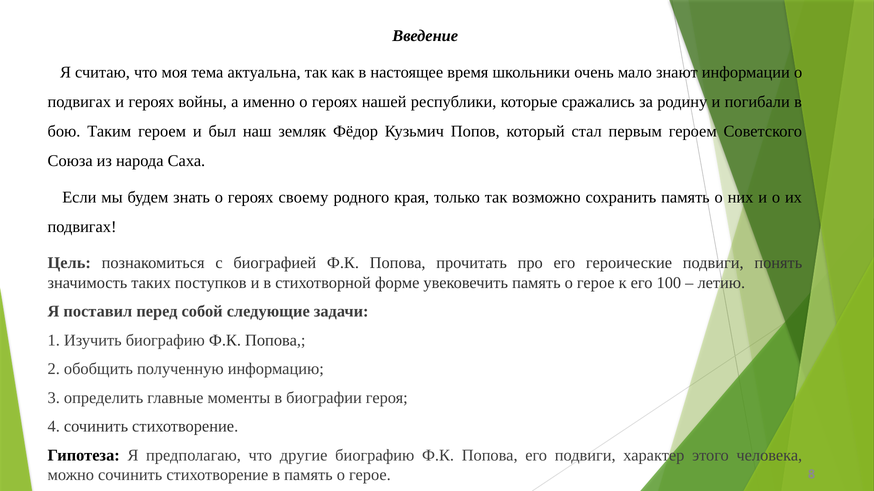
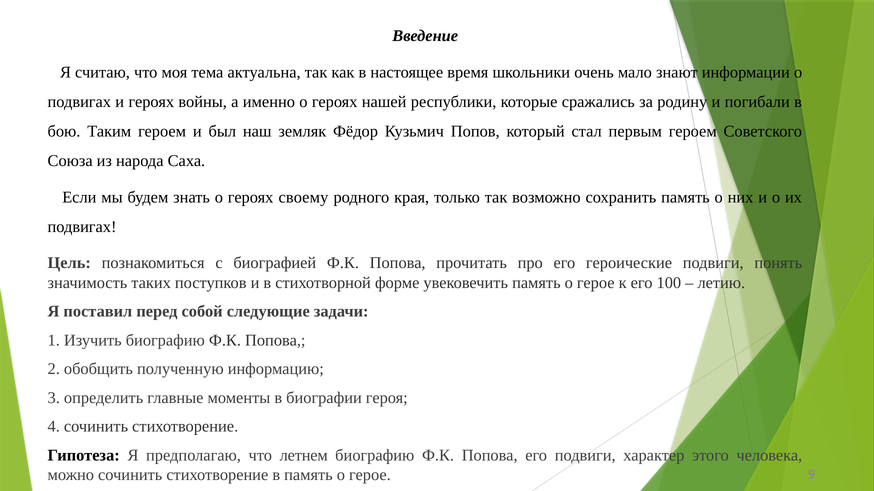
другие: другие -> летнем (304, 456)
8: 8 -> 9 (812, 475)
